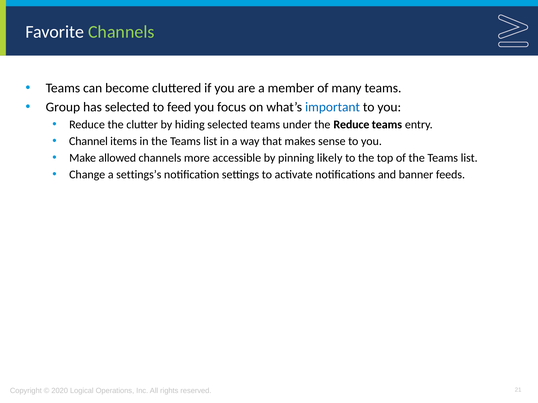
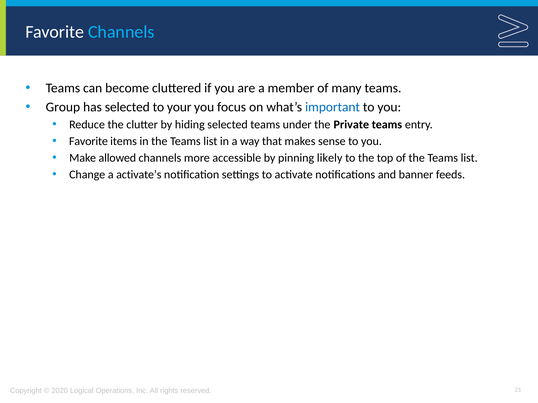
Channels colour: light green -> light blue (121, 32)
feed: feed -> your (179, 107)
the Reduce: Reduce -> Private (351, 125)
Channel: Channel -> Favorite (88, 141)
settings’s: settings’s -> activate’s (139, 175)
